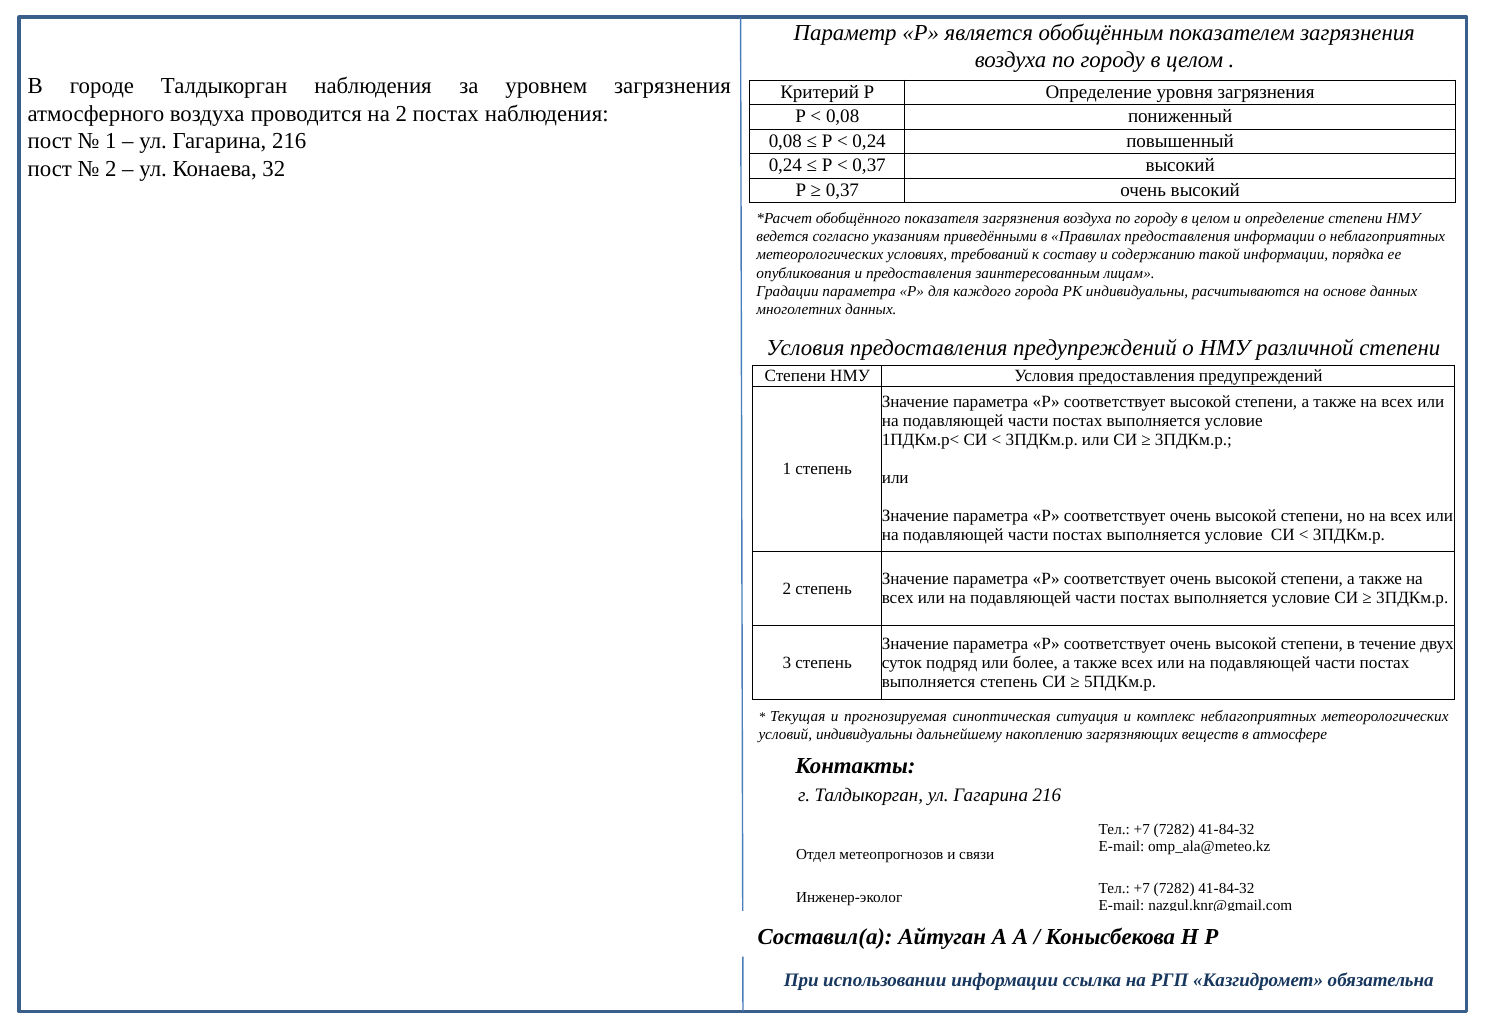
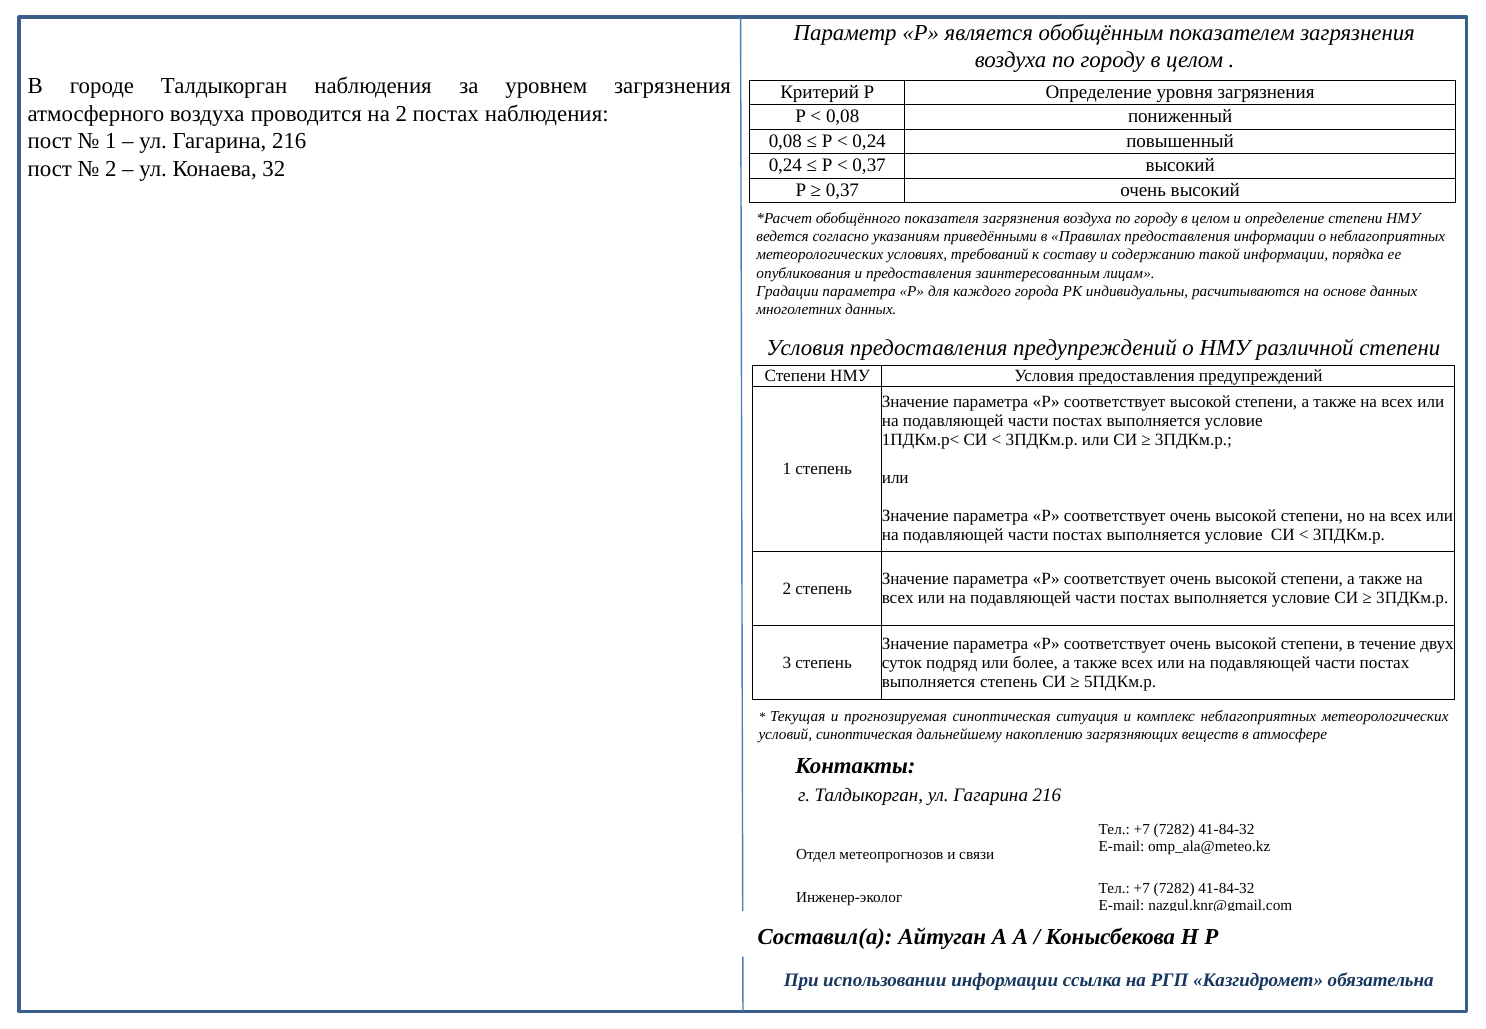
условий индивидуальны: индивидуальны -> синоптическая (864, 734)
